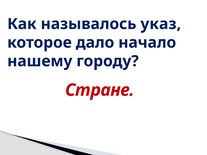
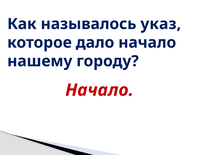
Стране: Стране -> Начало (99, 90)
